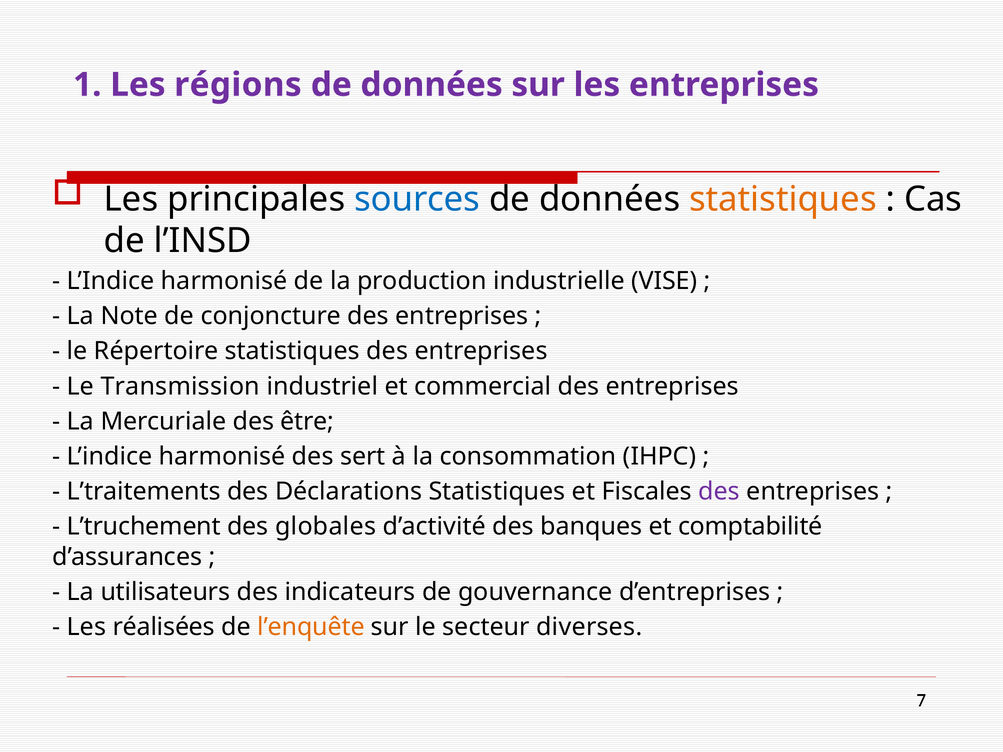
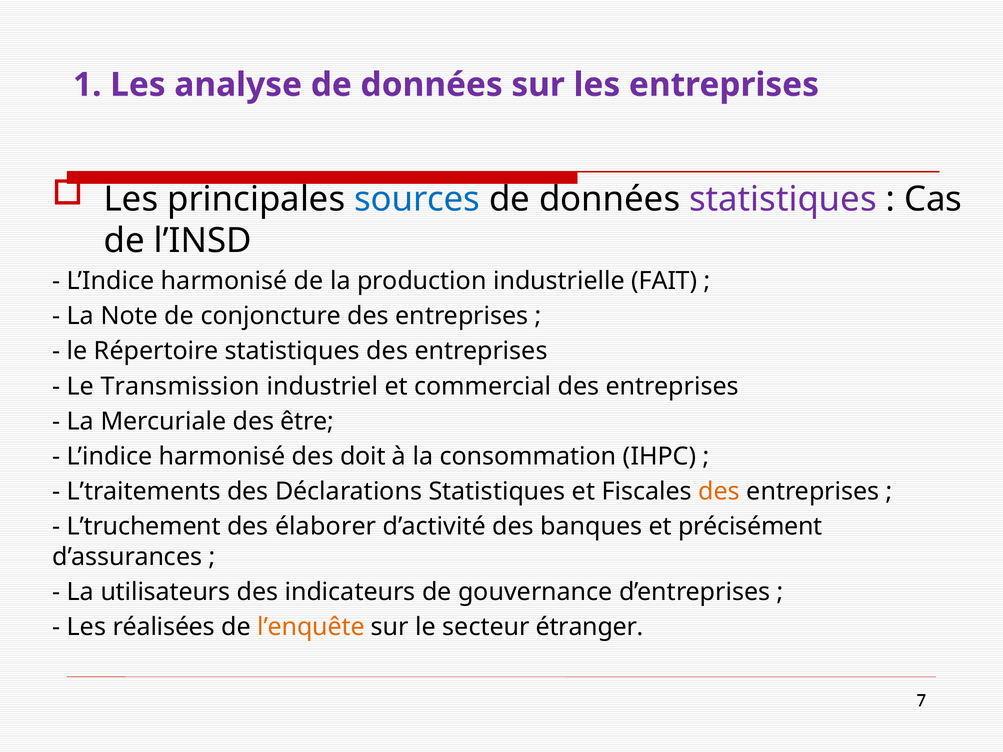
régions: régions -> analyse (238, 85)
statistiques colour: orange -> purple (783, 199)
VISE: VISE -> FAIT (664, 281)
sert: sert -> doit (363, 457)
des colour: purple -> orange (719, 492)
globales: globales -> élaborer (326, 527)
comptabilité: comptabilité -> précisément (750, 527)
diverses: diverses -> étranger (590, 627)
